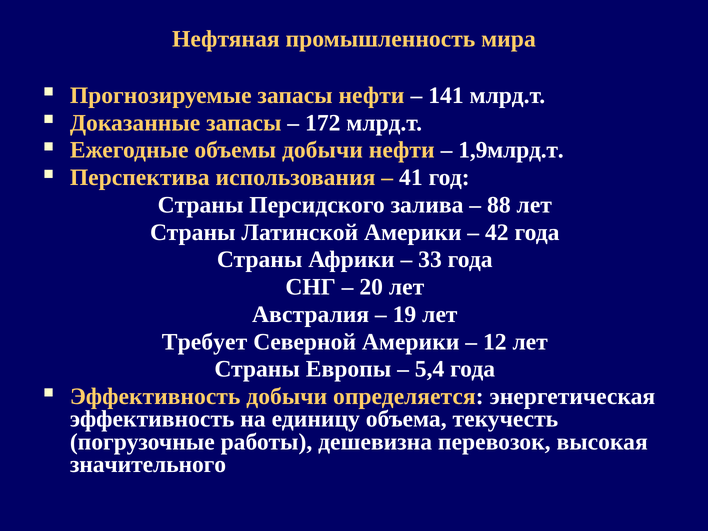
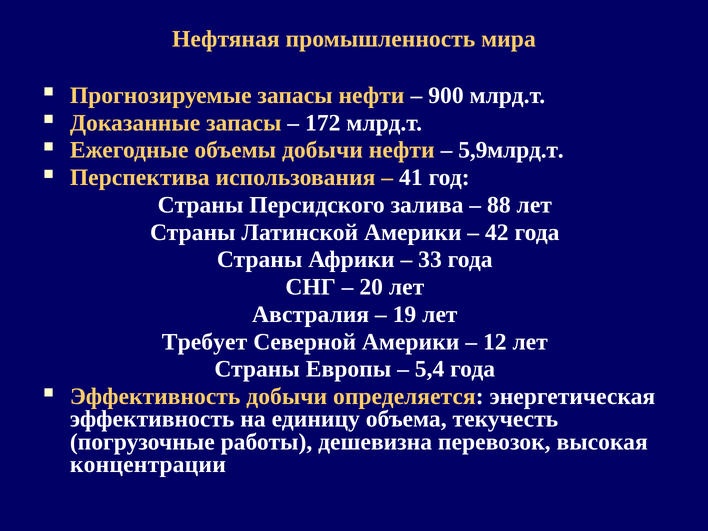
141: 141 -> 900 (446, 95)
1,9млрд.т: 1,9млрд.т -> 5,9млрд.т (511, 150)
значительного: значительного -> концентрации (148, 464)
